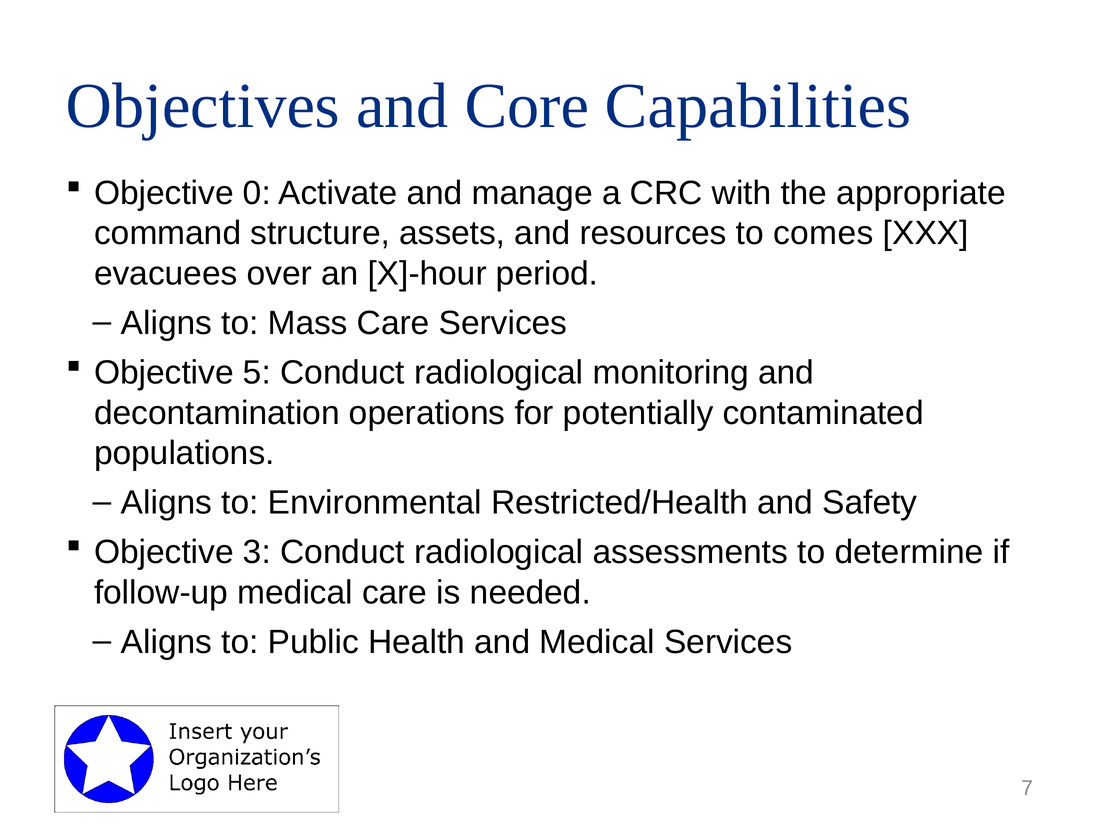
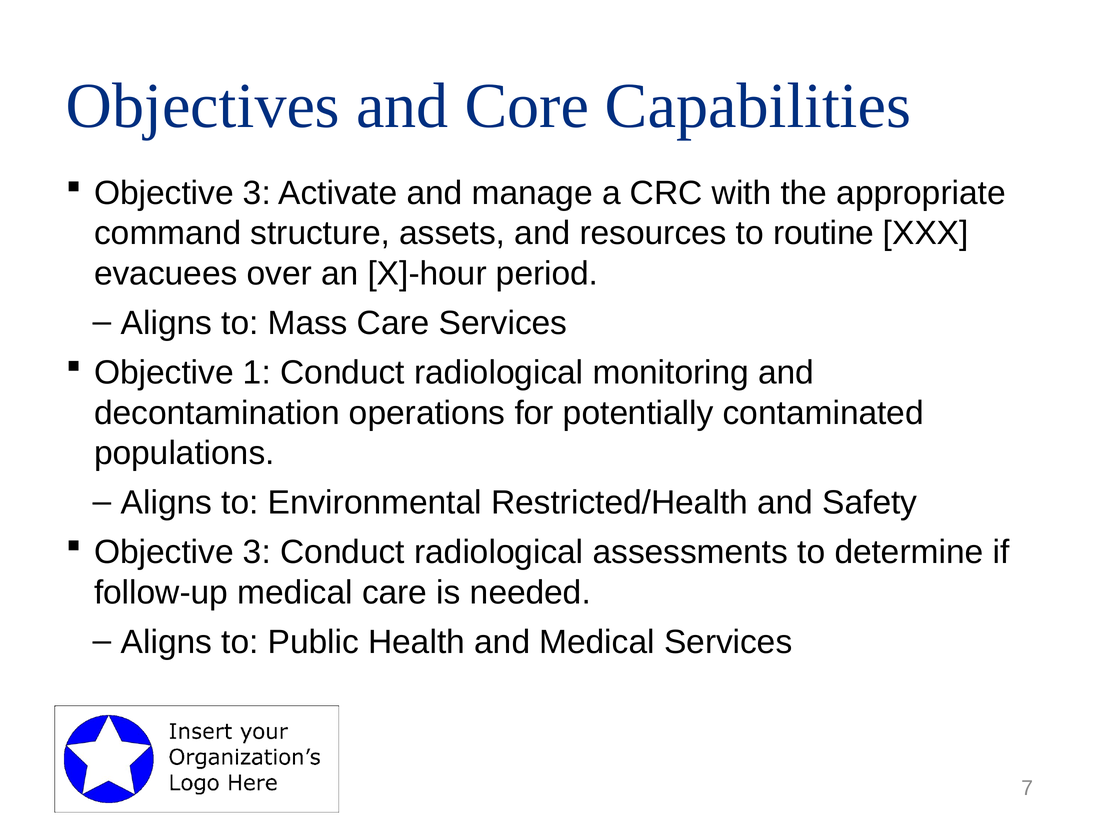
0: 0 -> 3 (257, 193)
comes: comes -> routine (824, 233)
5: 5 -> 1 (257, 372)
